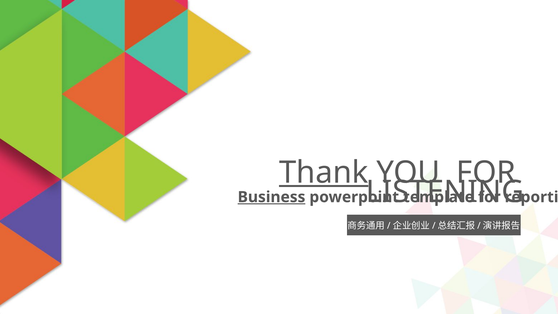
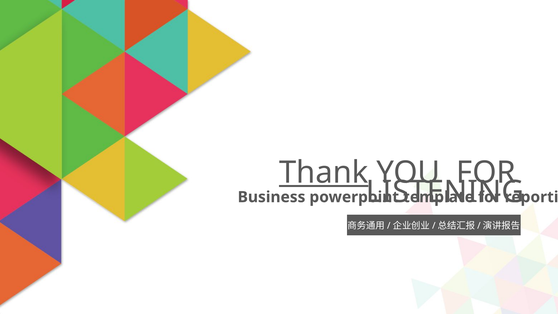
Business underline: present -> none (271, 197)
